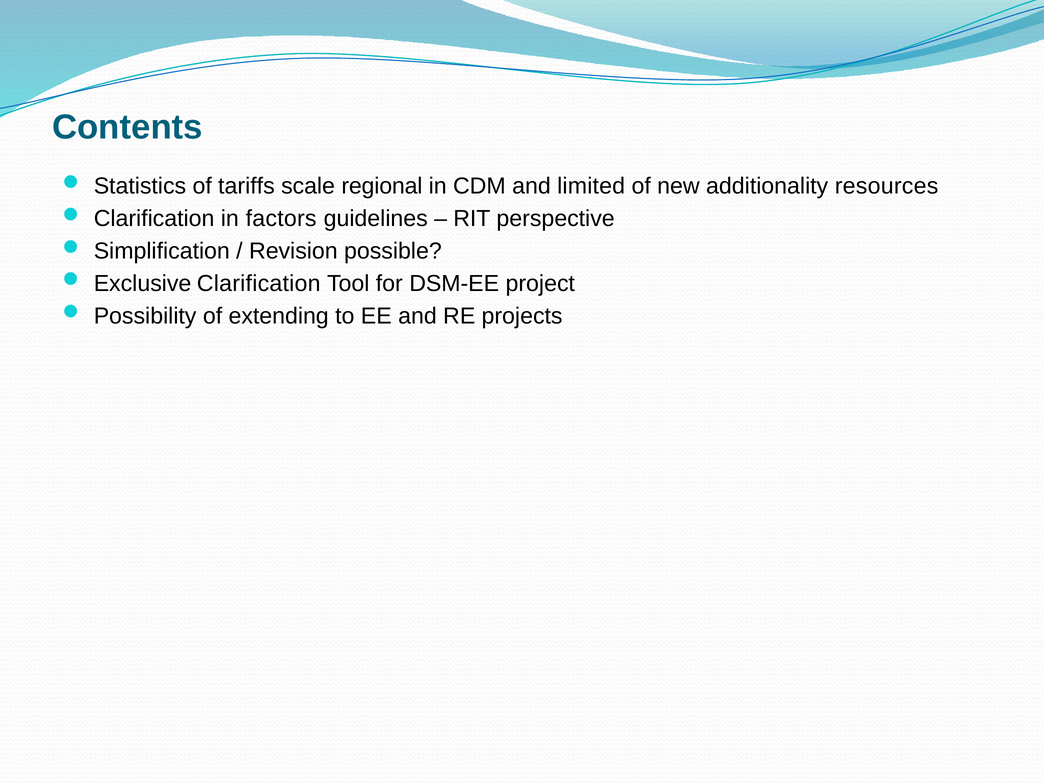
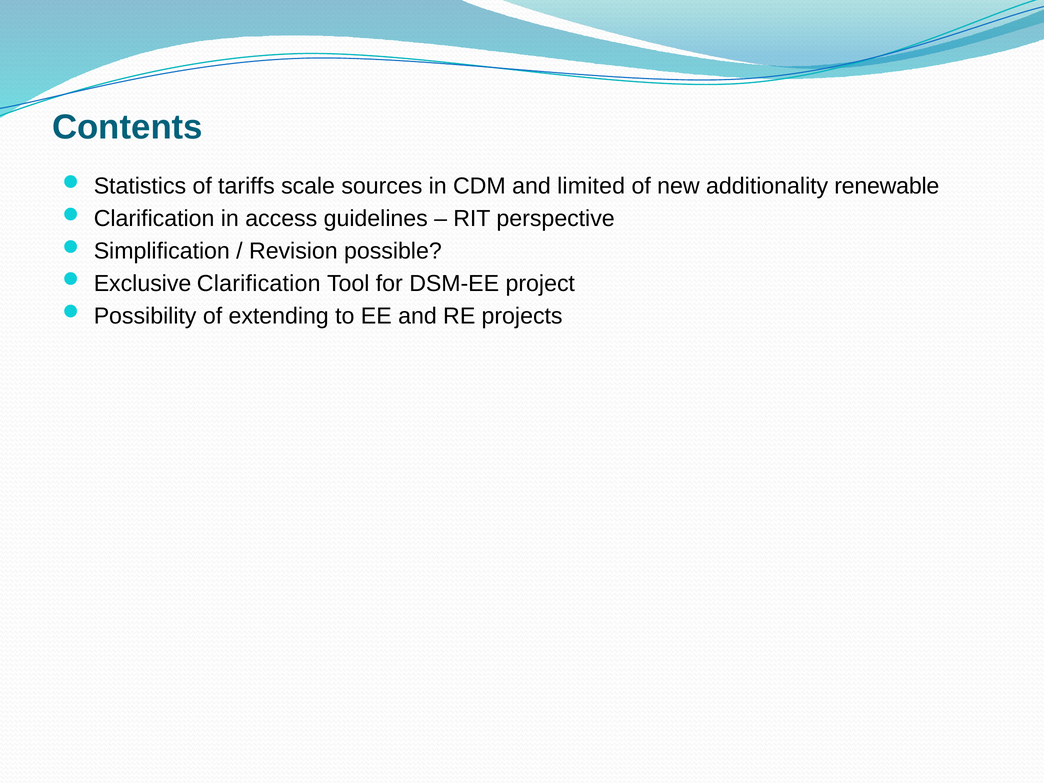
regional: regional -> sources (382, 186)
resources: resources -> renewable (887, 186)
factors: factors -> access (281, 218)
